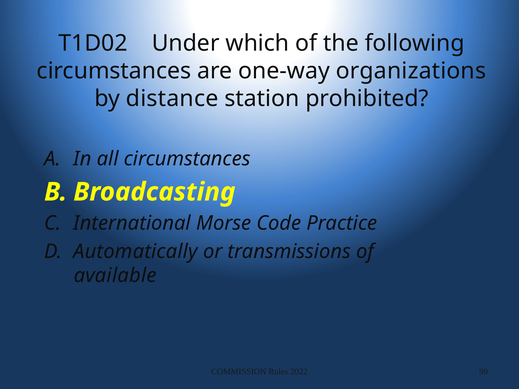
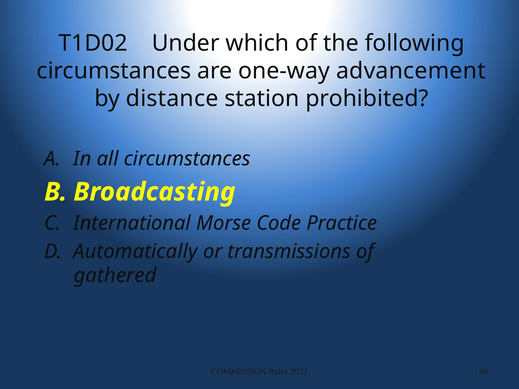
organizations: organizations -> advancement (411, 71)
available: available -> gathered (115, 276)
